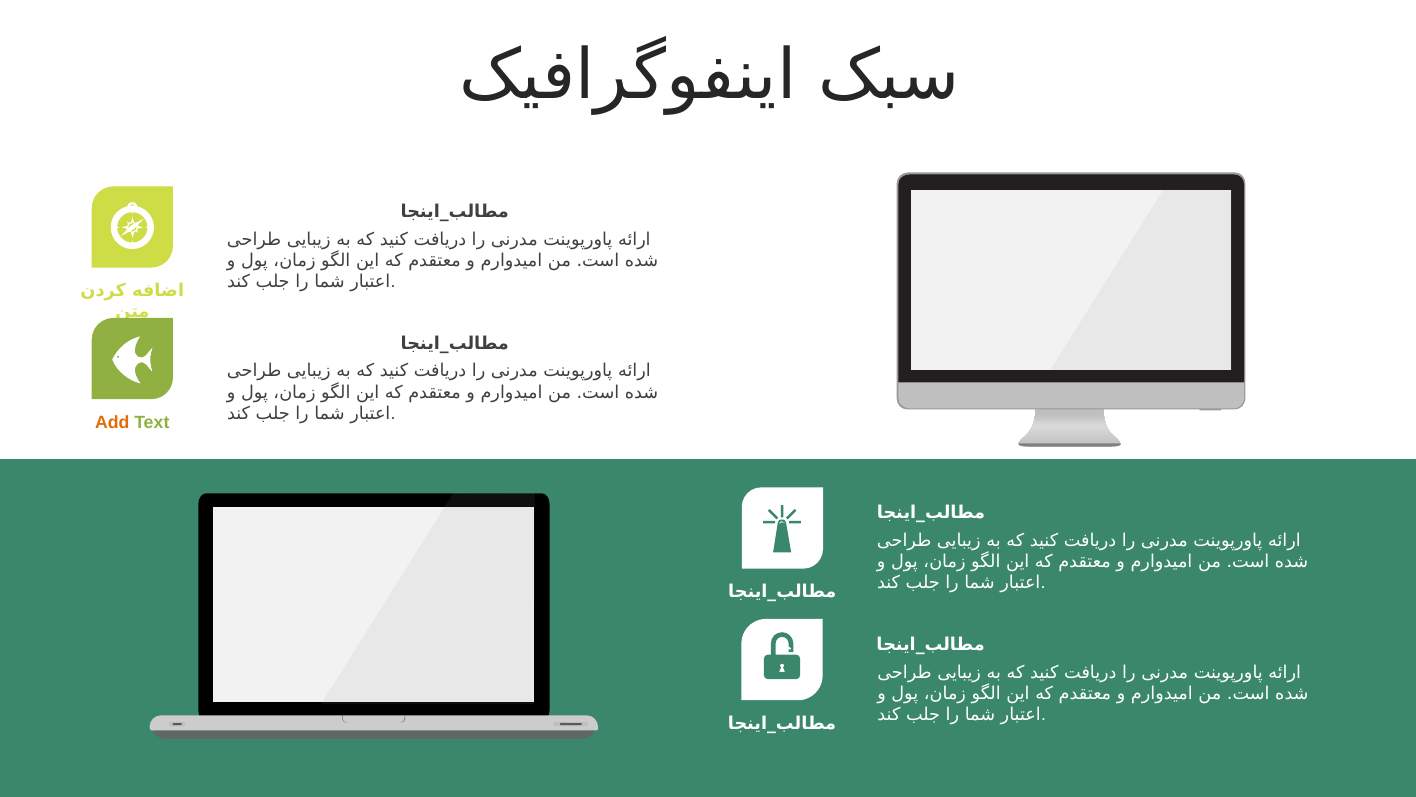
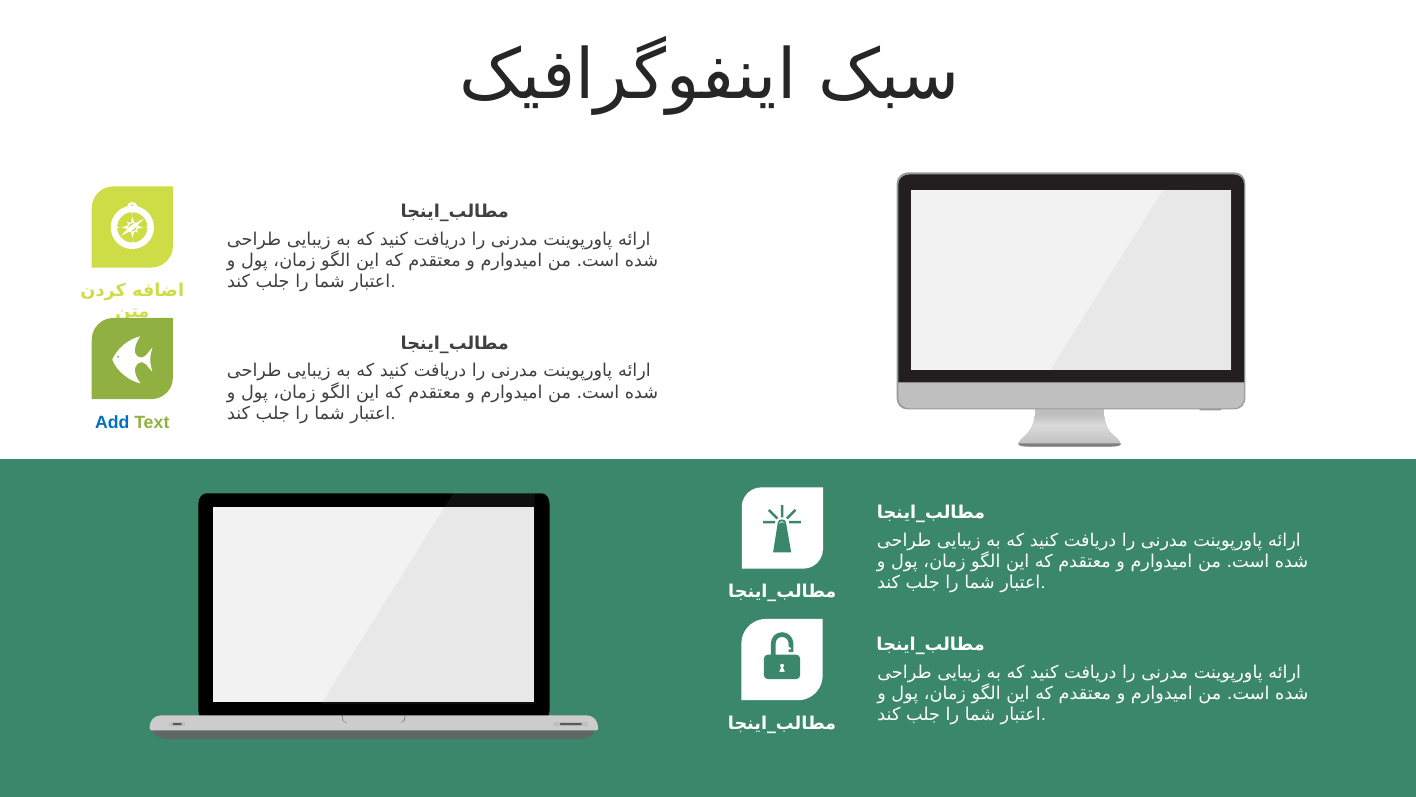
Add colour: orange -> blue (112, 422)
